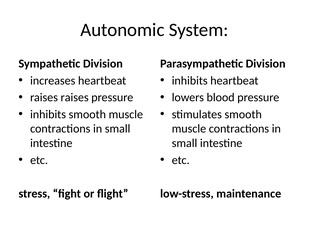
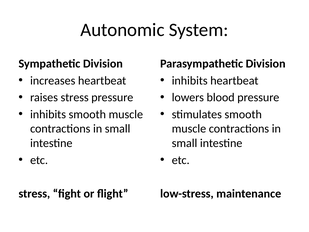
raises raises: raises -> stress (75, 97)
